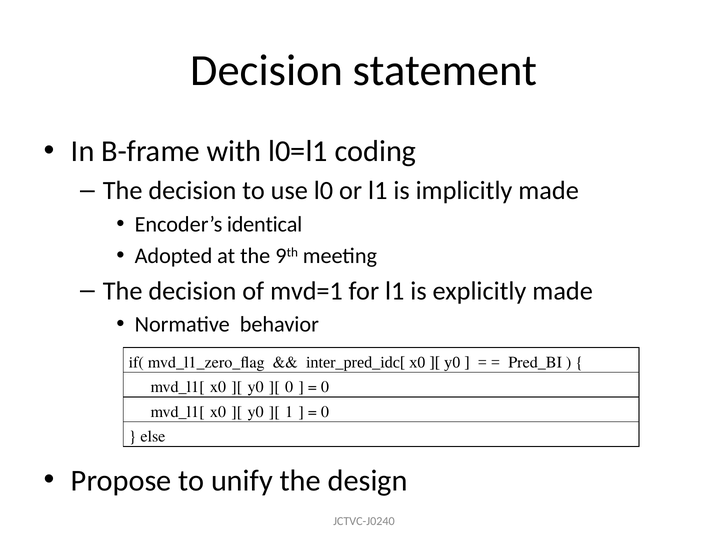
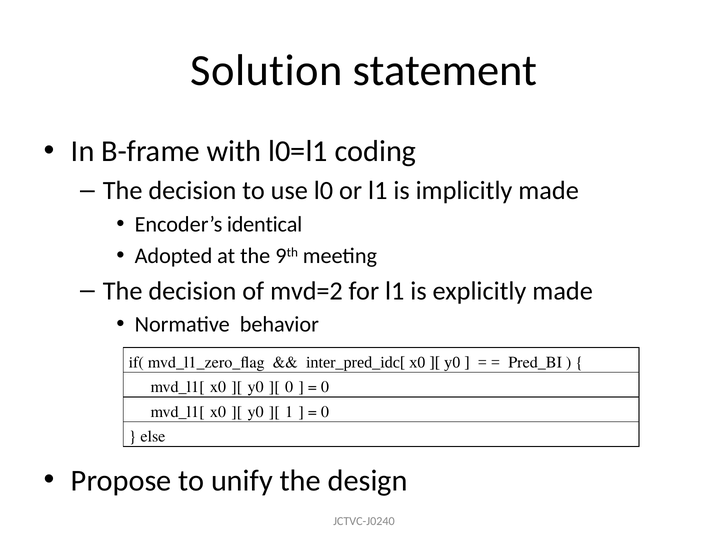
Decision: Decision -> Solution (266, 70)
mvd=1: mvd=1 -> mvd=2 (306, 291)
